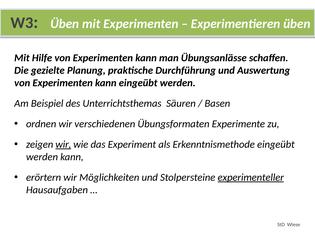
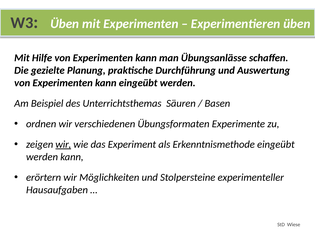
experimenteller underline: present -> none (251, 178)
